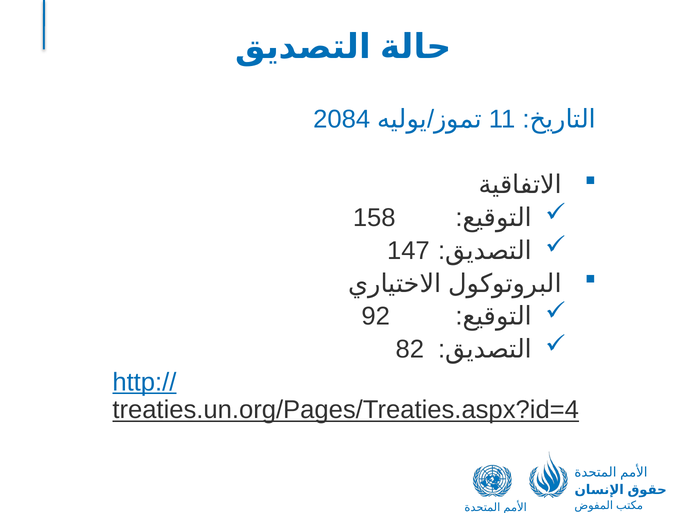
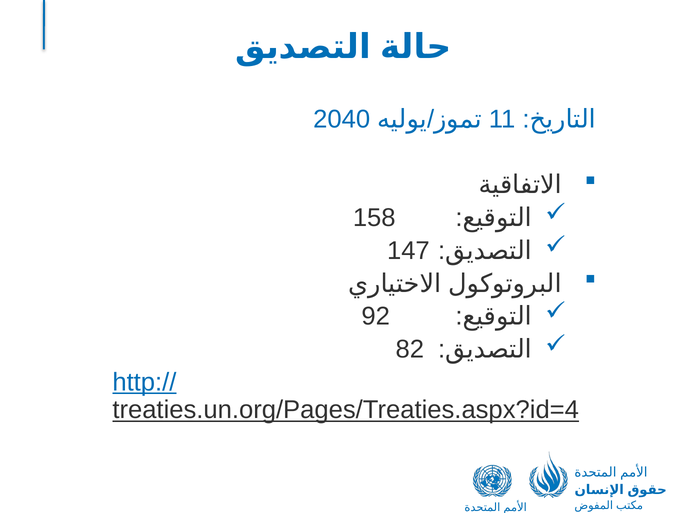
2084: 2084 -> 2040 (342, 119)
